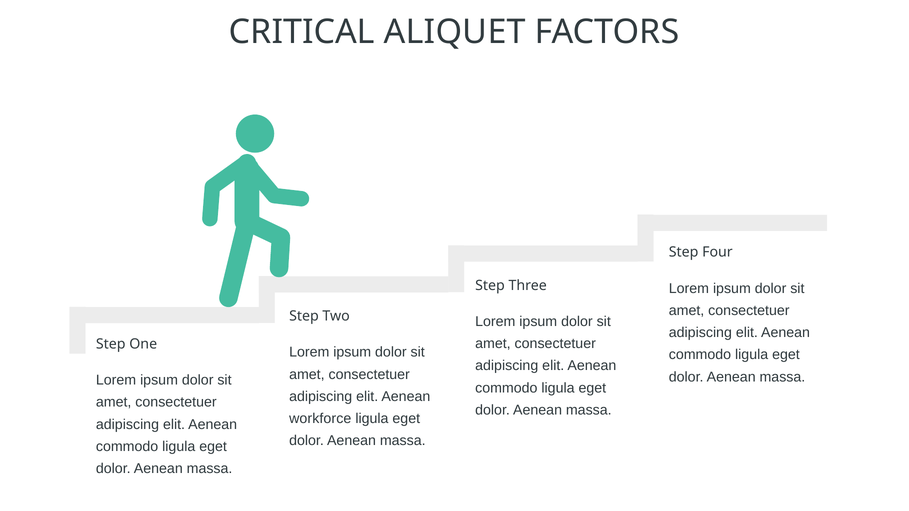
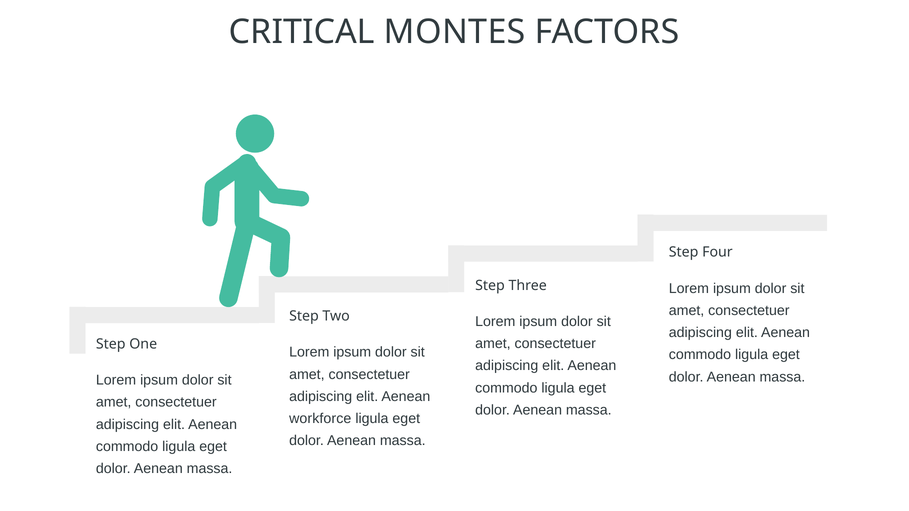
ALIQUET: ALIQUET -> MONTES (455, 32)
